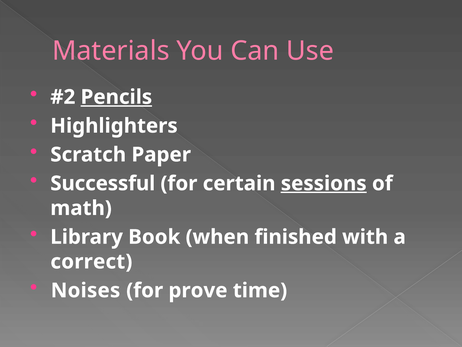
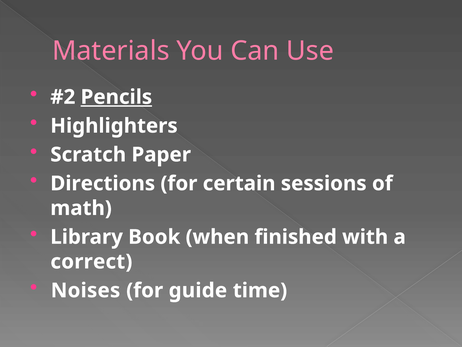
Successful: Successful -> Directions (103, 183)
sessions underline: present -> none (324, 183)
prove: prove -> guide (198, 290)
